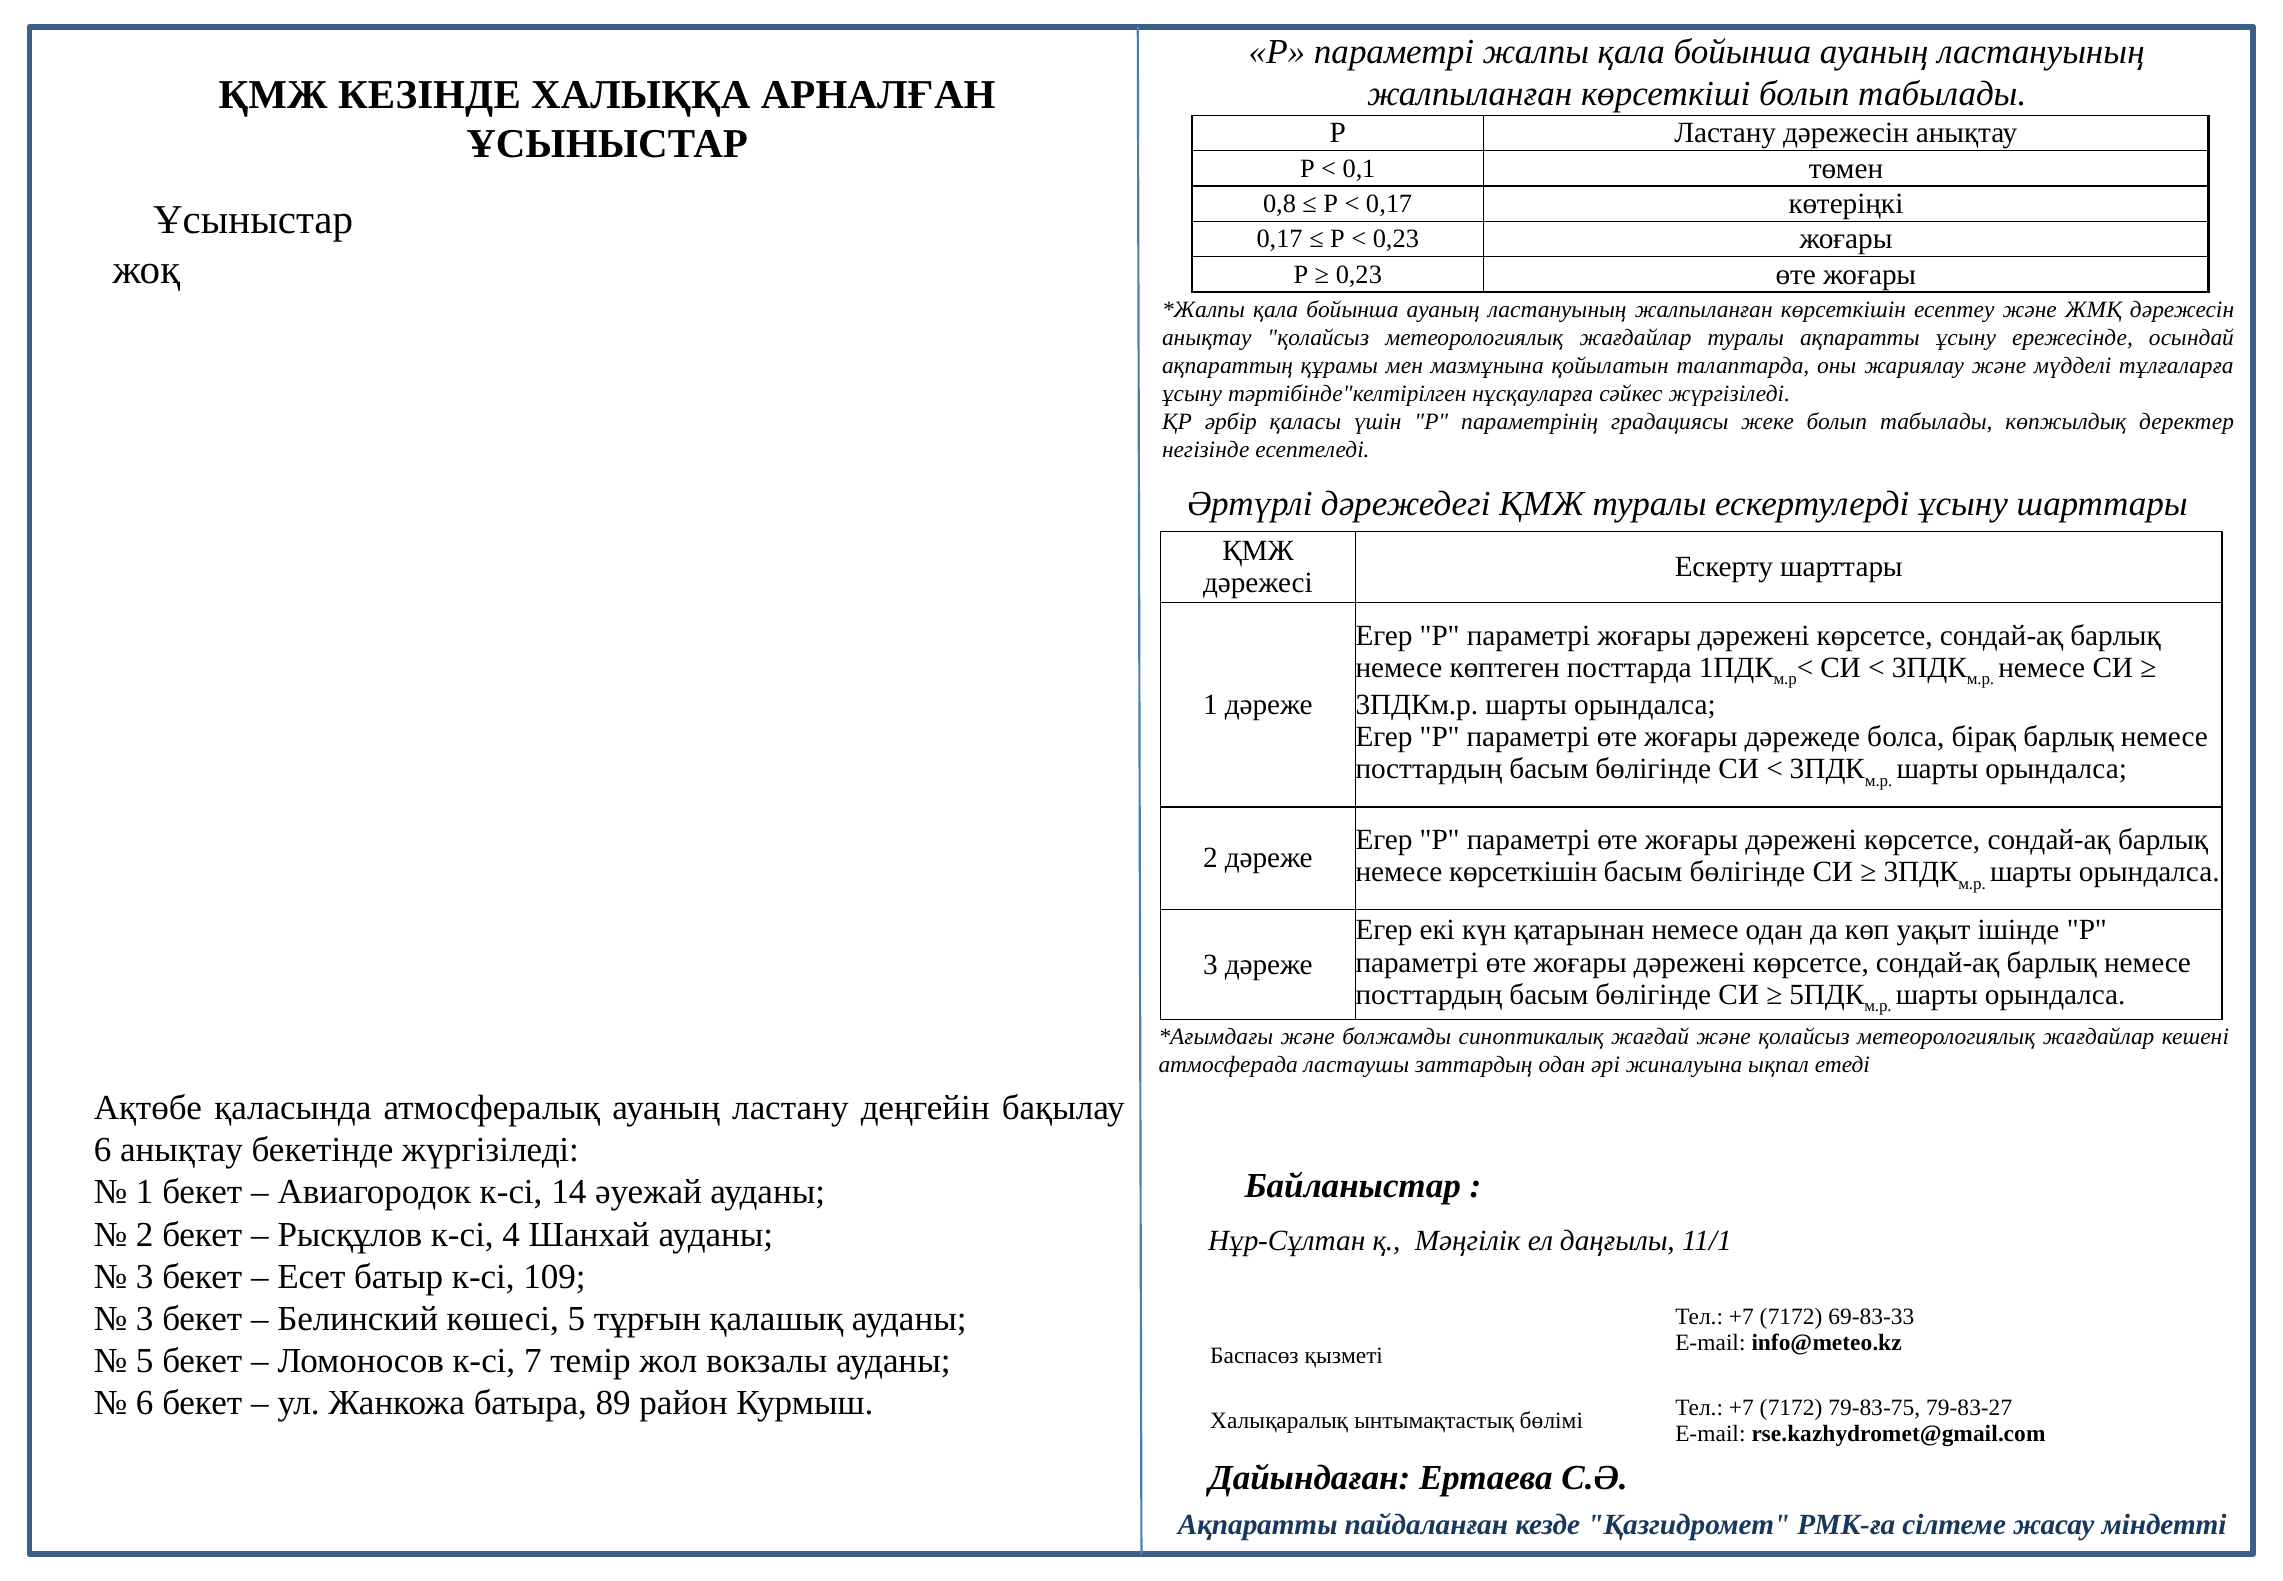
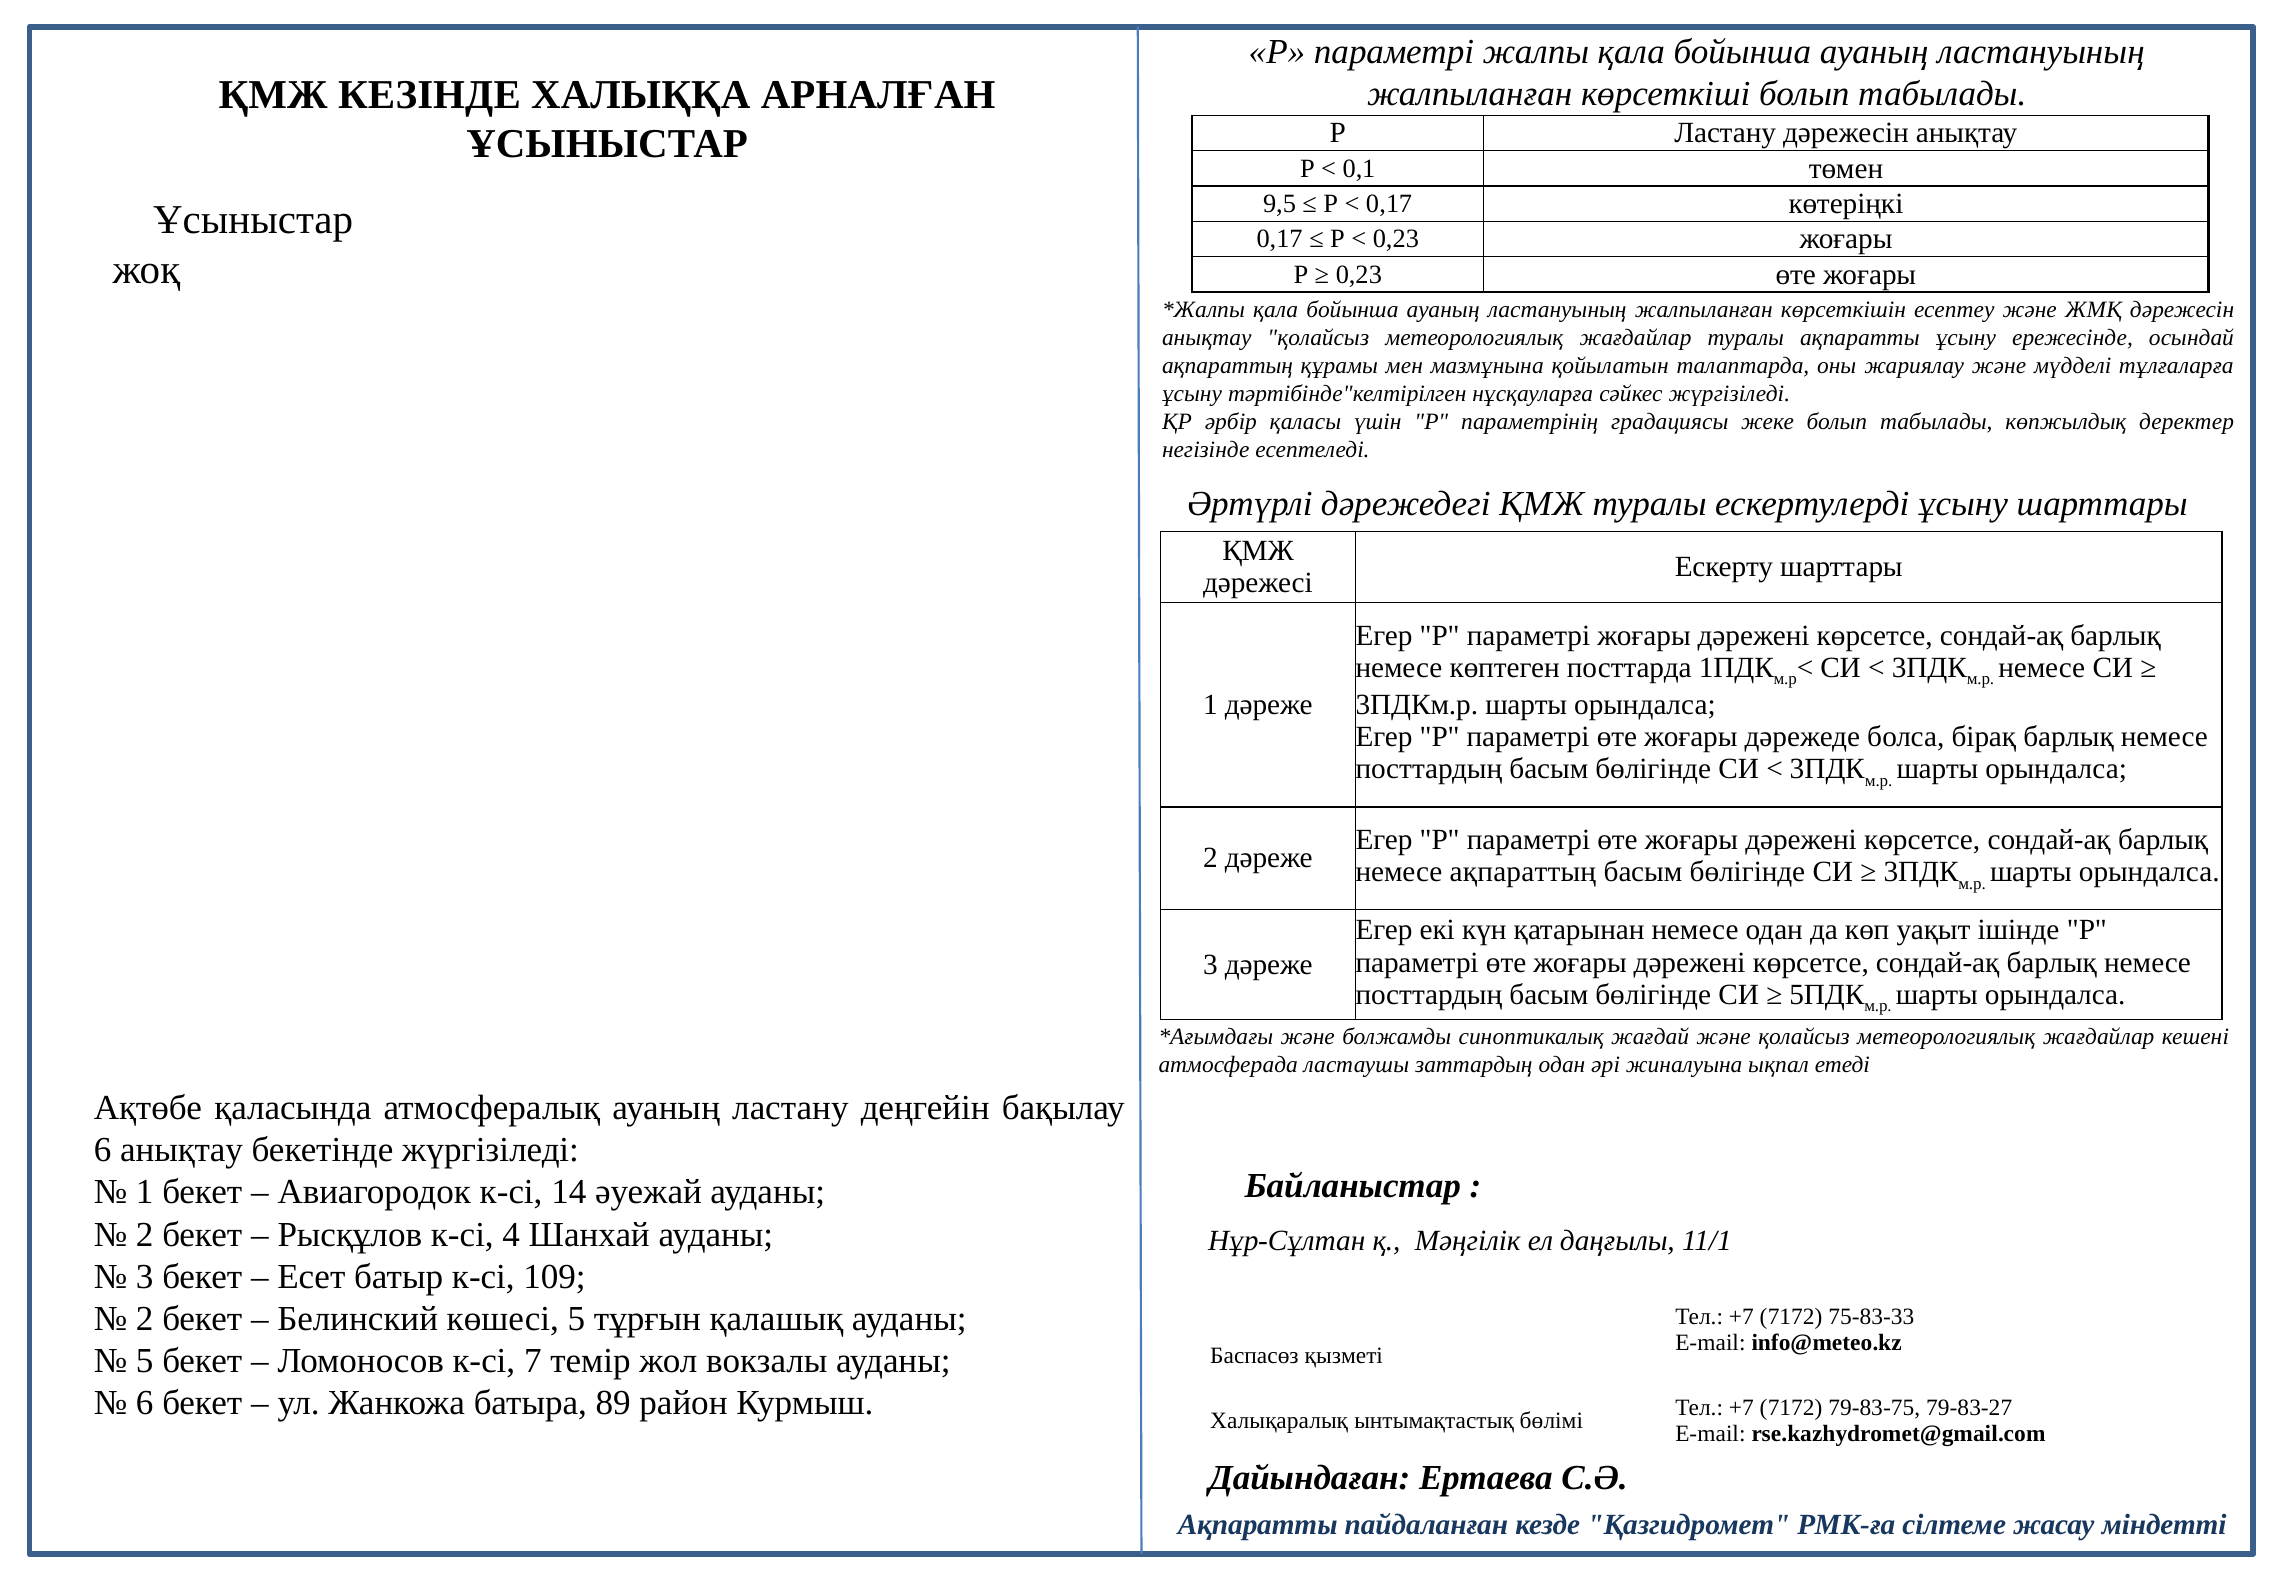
0,8: 0,8 -> 9,5 (1280, 204)
немесе көрсеткішін: көрсеткішін -> ақпараттың (1523, 872)
3: 3 -> 2 (145, 1318)
69-83-33: 69-83-33 -> 75-83-33 (1871, 1316)
